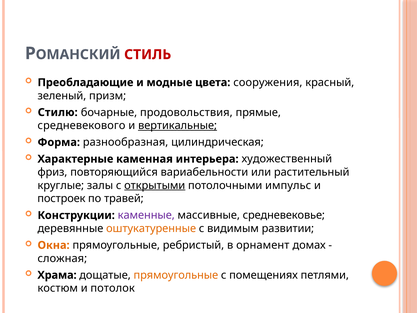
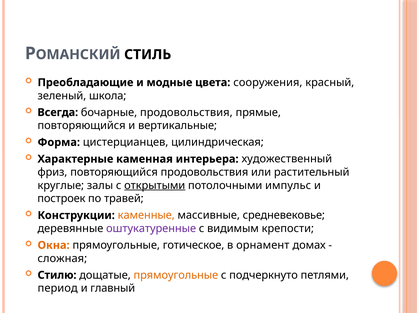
СТИЛЬ colour: red -> black (148, 55)
призм: призм -> школа (108, 96)
Стилю: Стилю -> Всегда (58, 112)
средневекового: средневекового -> повторяющийся (82, 126)
вертикальные underline: present -> none (178, 126)
разнообразная: разнообразная -> цистерцианцев (126, 142)
повторяющийся вариабельности: вариабельности -> продовольствия (204, 172)
каменные colour: purple -> orange (146, 215)
оштукатуренные colour: orange -> purple (151, 228)
развитии: развитии -> крепости (288, 228)
ребристый: ребристый -> готическое (194, 245)
Храма: Храма -> Стилю (57, 275)
помещениях: помещениях -> подчеркнуто (264, 275)
костюм: костюм -> период (58, 288)
потолок: потолок -> главный (113, 288)
